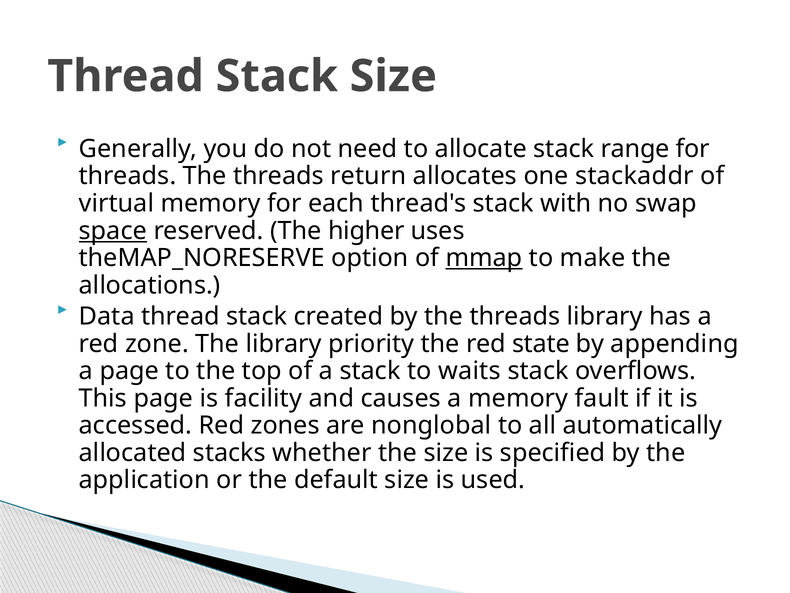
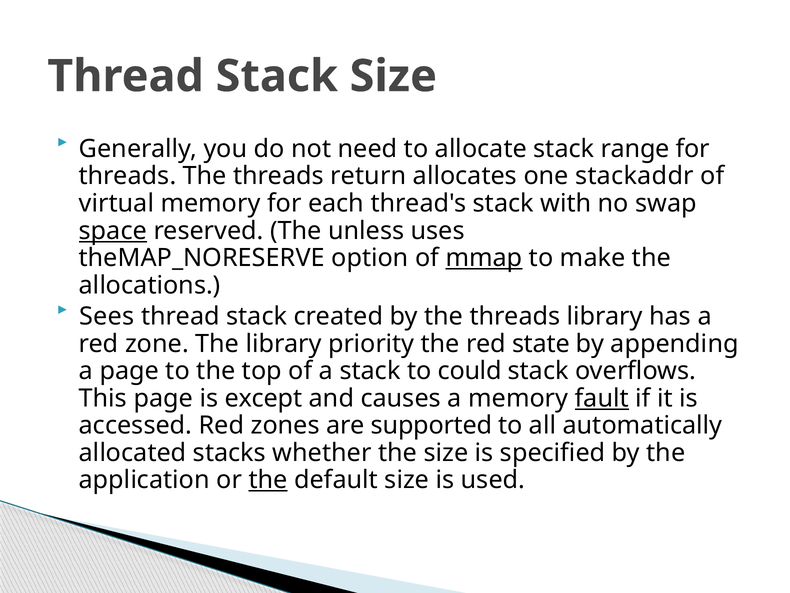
higher: higher -> unless (366, 231)
Data: Data -> Sees (107, 316)
waits: waits -> could (470, 371)
facility: facility -> except (264, 398)
fault underline: none -> present (602, 398)
nonglobal: nonglobal -> supported (431, 425)
the underline: none -> present (268, 480)
